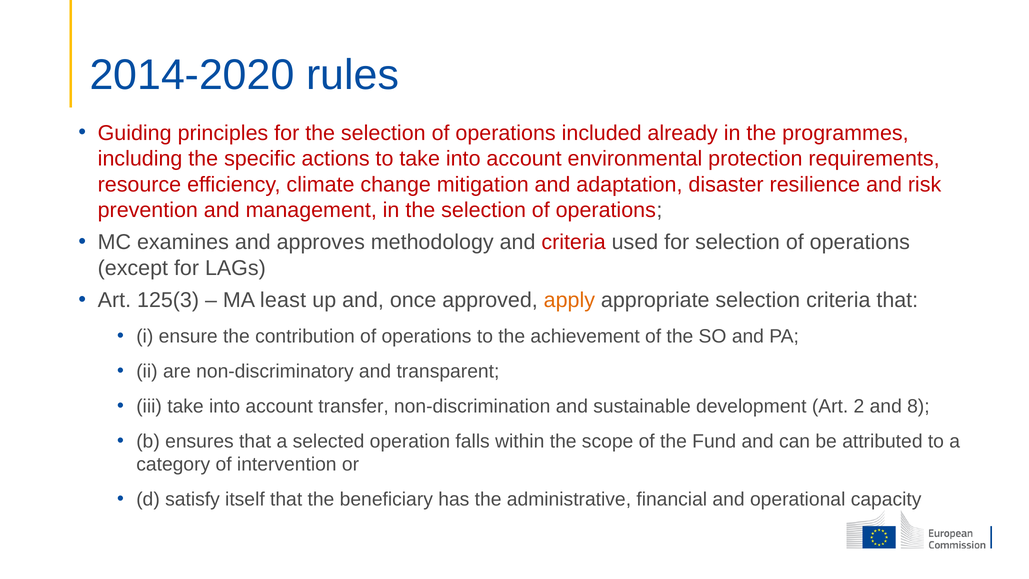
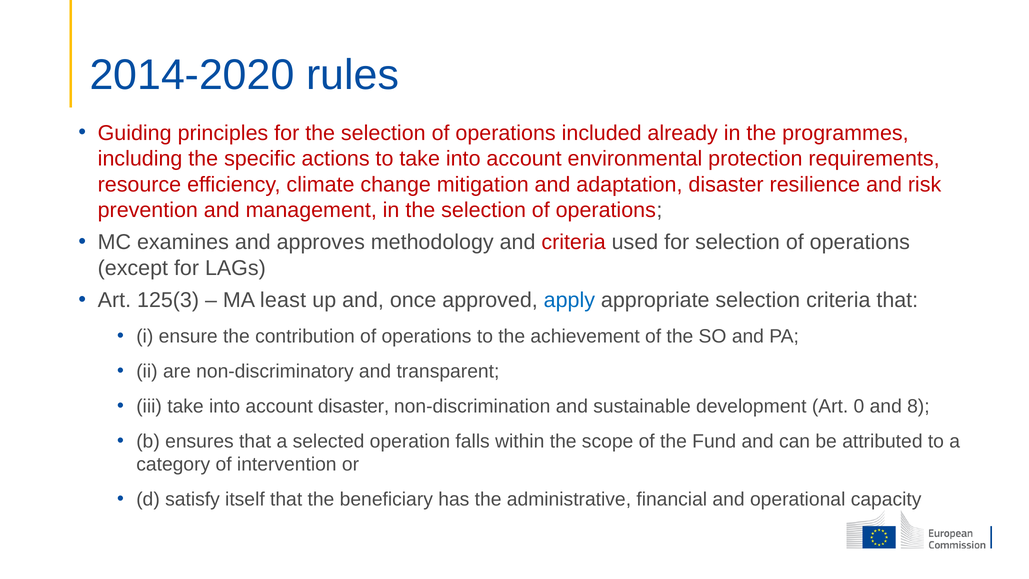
apply colour: orange -> blue (569, 300)
account transfer: transfer -> disaster (354, 406)
2: 2 -> 0 (859, 406)
